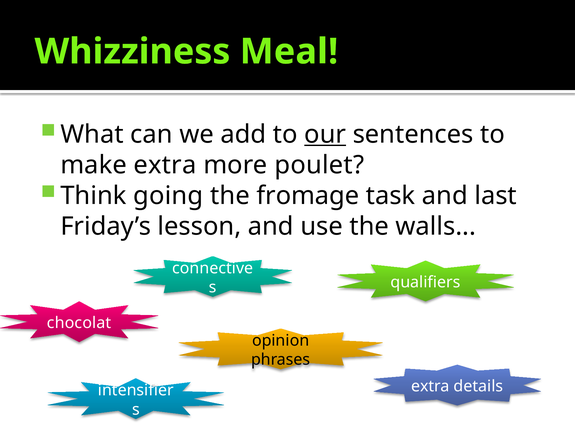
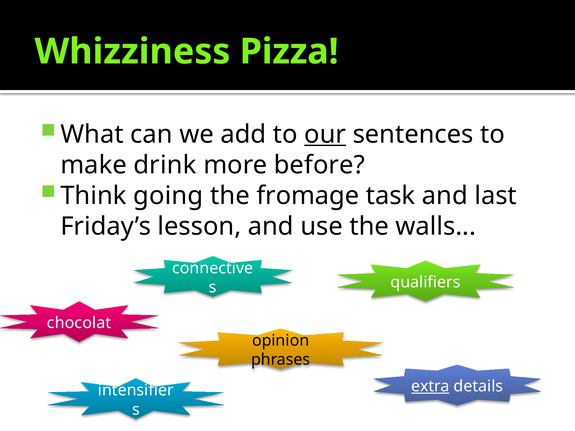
Meal: Meal -> Pizza (289, 52)
make extra: extra -> drink (165, 165)
poulet: poulet -> before (319, 165)
extra underline: none -> present (430, 387)
